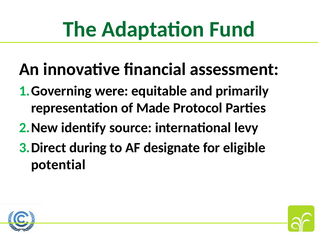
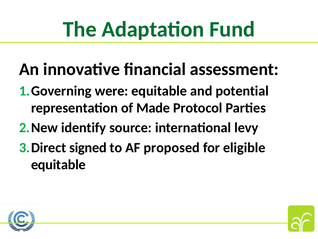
primarily: primarily -> potential (242, 91)
during: during -> signed (88, 147)
designate: designate -> proposed (172, 147)
potential: potential -> equitable (58, 164)
